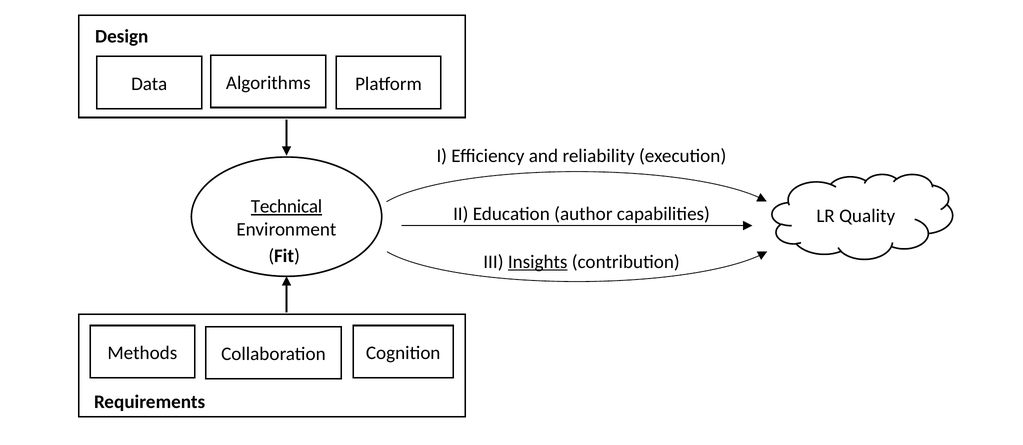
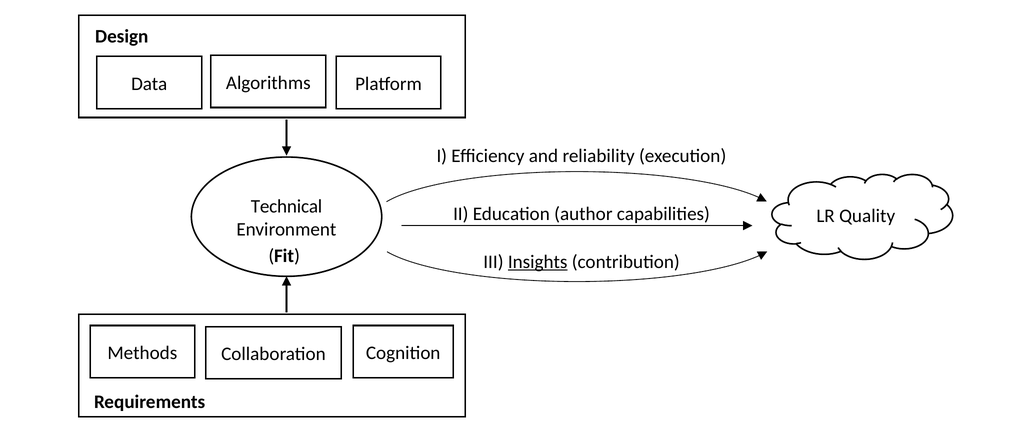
Technical underline: present -> none (287, 206)
